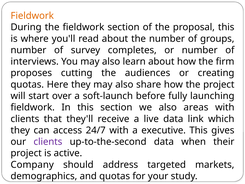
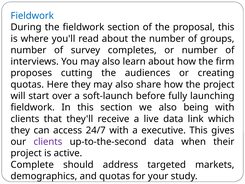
Fieldwork colour: orange -> blue (32, 16)
areas: areas -> being (196, 107)
Company: Company -> Complete (32, 164)
